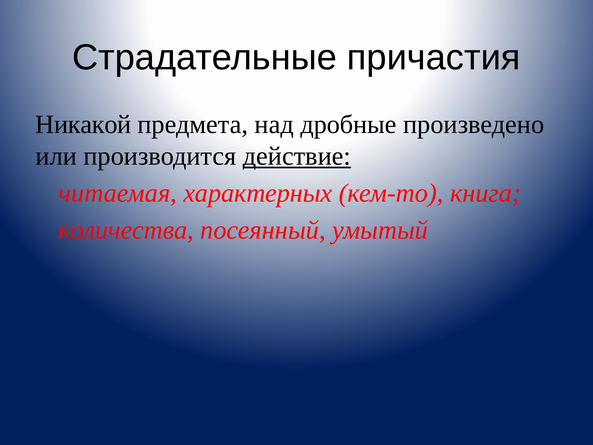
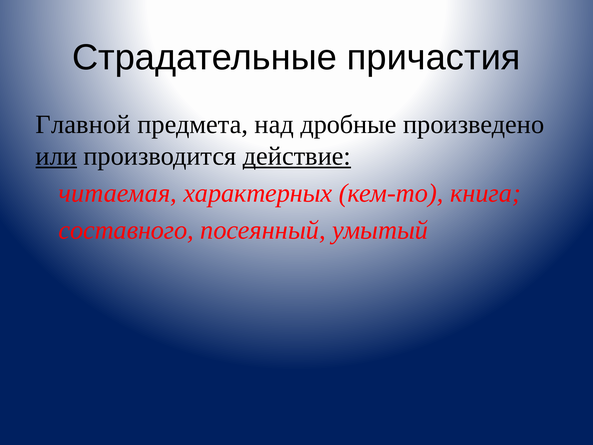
Никакой: Никакой -> Главной (83, 124)
или underline: none -> present (56, 156)
количества: количества -> составного (126, 230)
